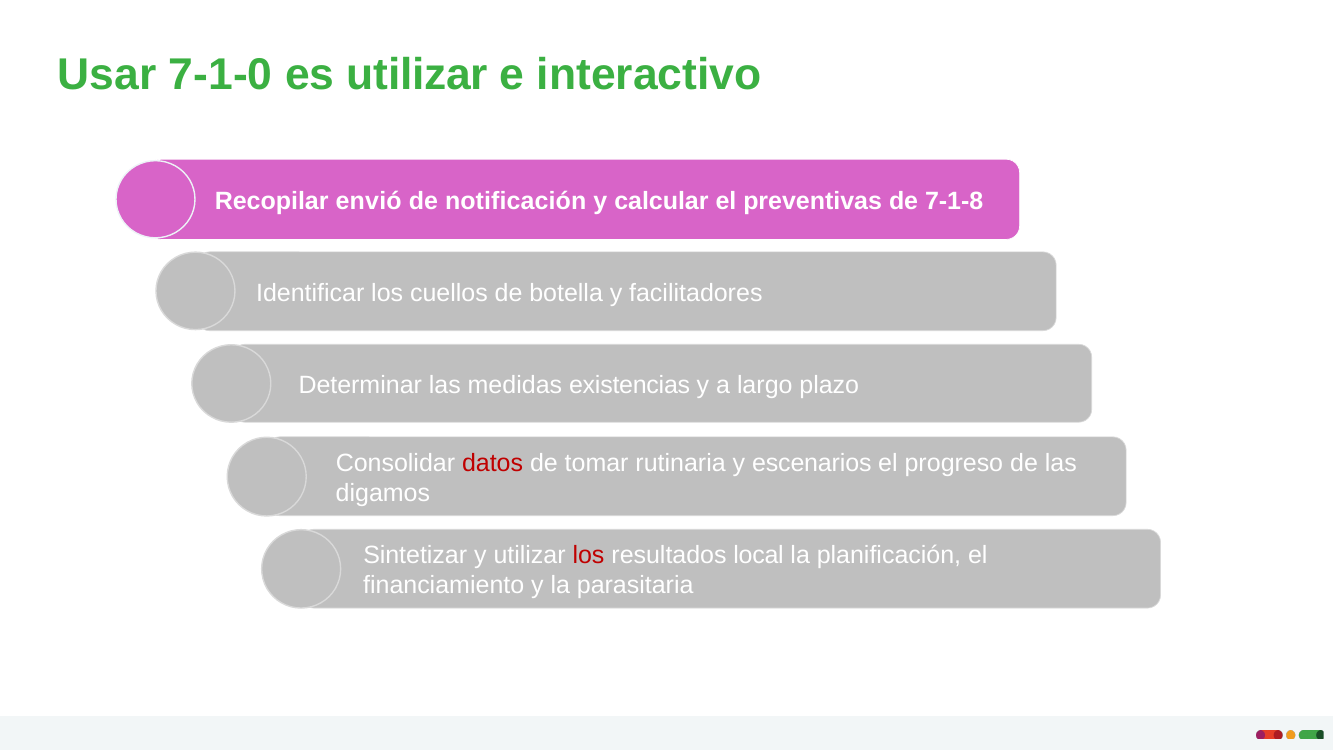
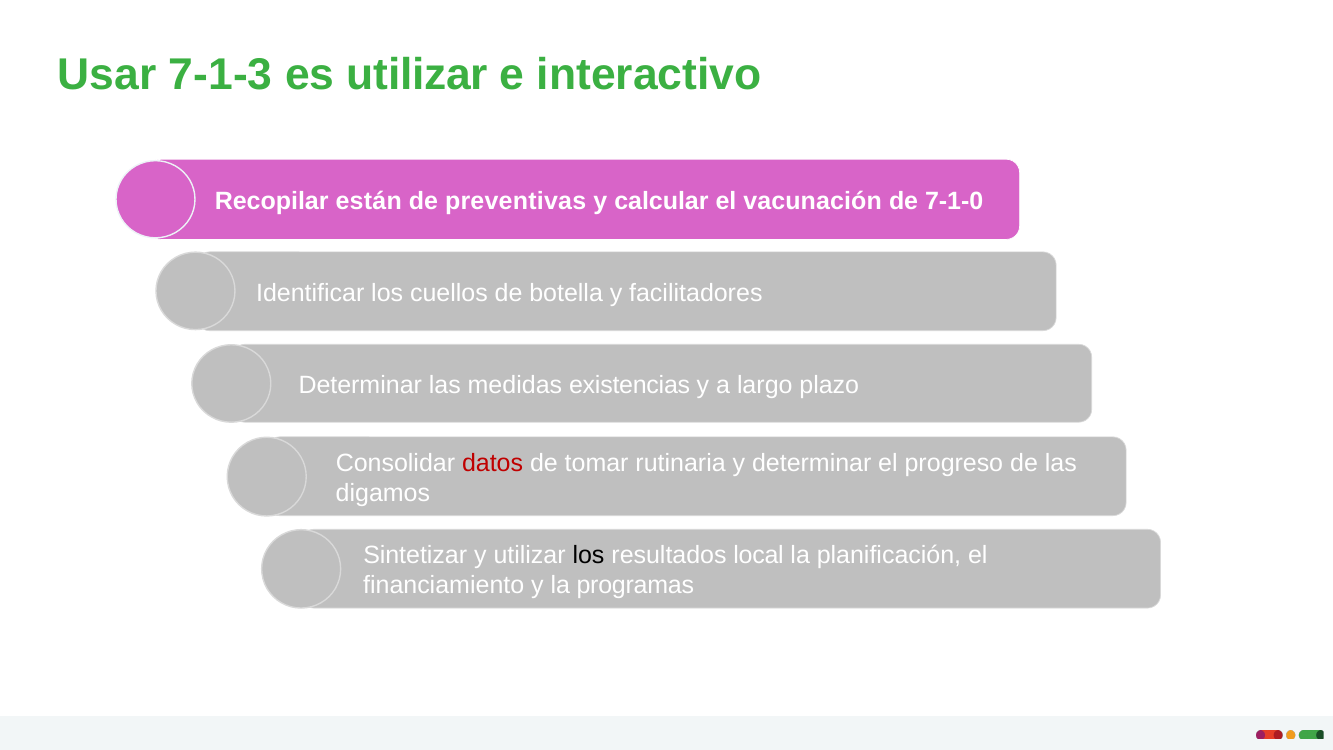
7-1-0: 7-1-0 -> 7-1-3 (221, 75)
envió: envió -> están (369, 201)
notificación: notificación -> preventivas (516, 201)
preventivas: preventivas -> vacunación (813, 201)
7-1-8: 7-1-8 -> 7-1-0 (954, 201)
y escenarios: escenarios -> determinar (812, 463)
los colour: red -> black (589, 555)
parasitaria: parasitaria -> programas (635, 585)
